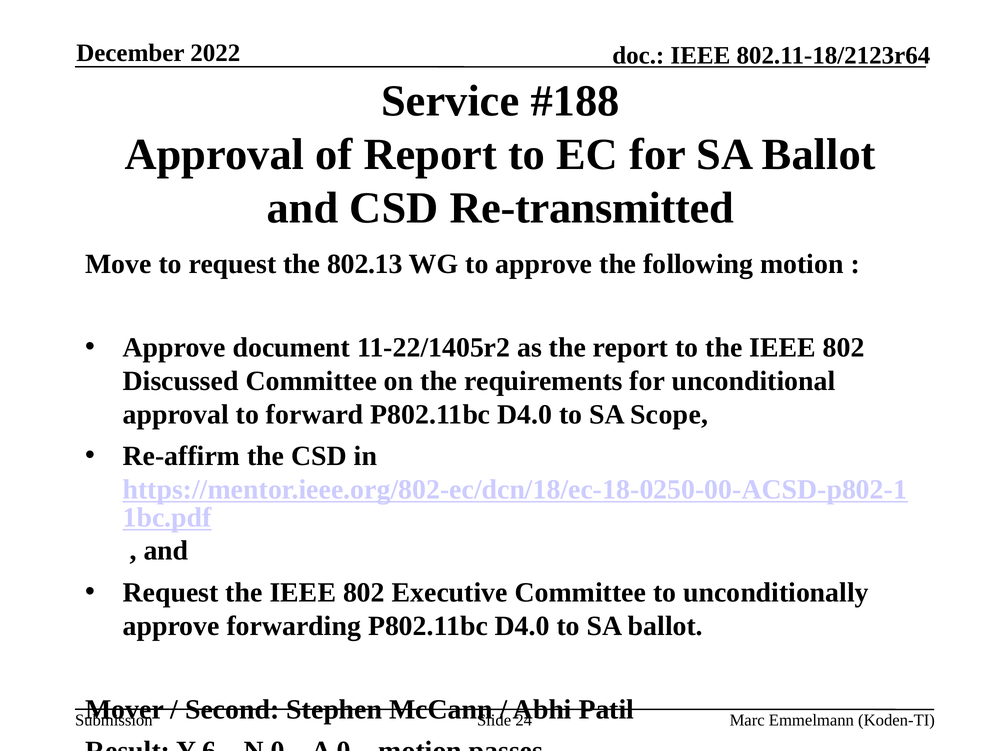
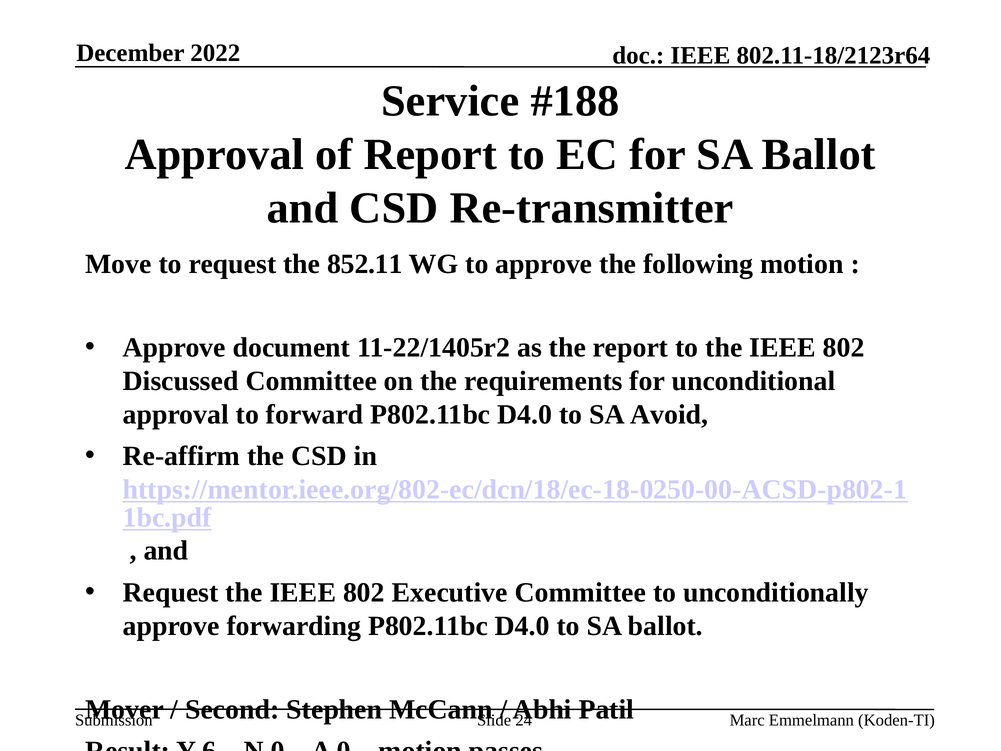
Re-transmitted: Re-transmitted -> Re-transmitter (592, 208)
802.13: 802.13 -> 852.11 (365, 264)
Scope: Scope -> Avoid (669, 414)
